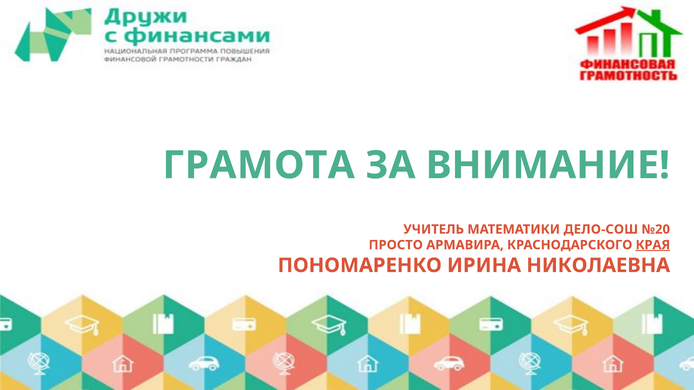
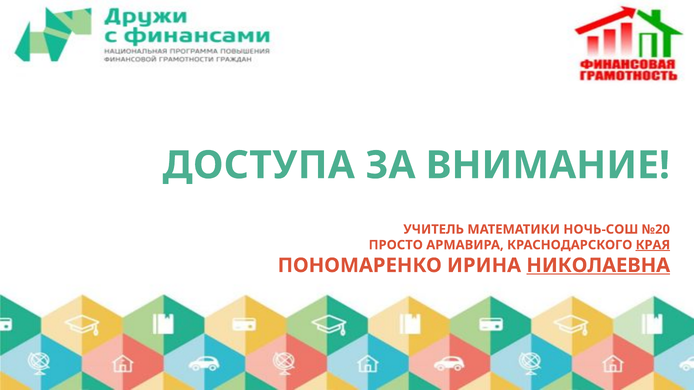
ГРАМОТА: ГРАМОТА -> ДОСТУПА (259, 165)
ДЕЛО-СОШ: ДЕЛО-СОШ -> НОЧЬ-СОШ (601, 230)
НИКОЛАЕВНА underline: none -> present (598, 266)
